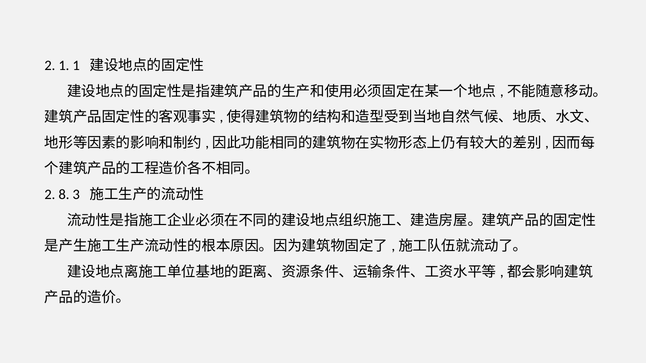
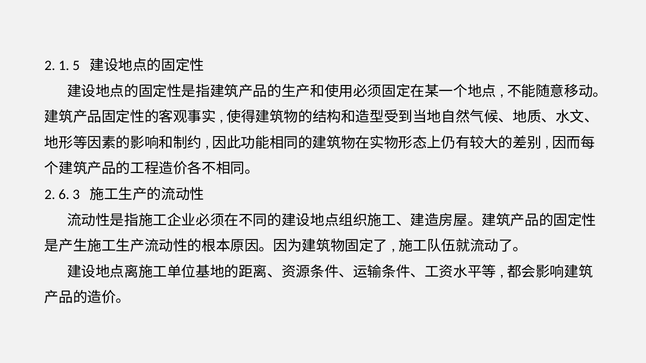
1 1: 1 -> 5 (76, 66)
8: 8 -> 6 (64, 195)
